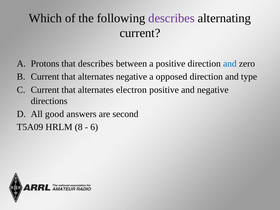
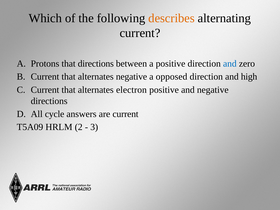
describes colour: purple -> orange (172, 18)
that describes: describes -> directions (96, 64)
type: type -> high (249, 77)
good: good -> cycle (55, 114)
are second: second -> current (126, 114)
8: 8 -> 2 (79, 127)
6: 6 -> 3 (94, 127)
